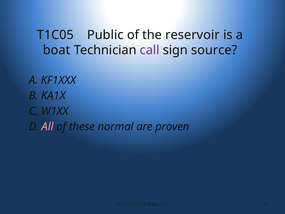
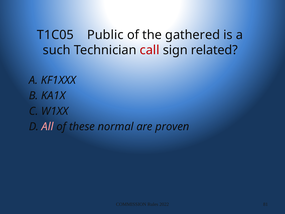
reservoir: reservoir -> gathered (193, 35)
boat: boat -> such (57, 50)
call colour: purple -> red (150, 50)
source: source -> related (214, 50)
